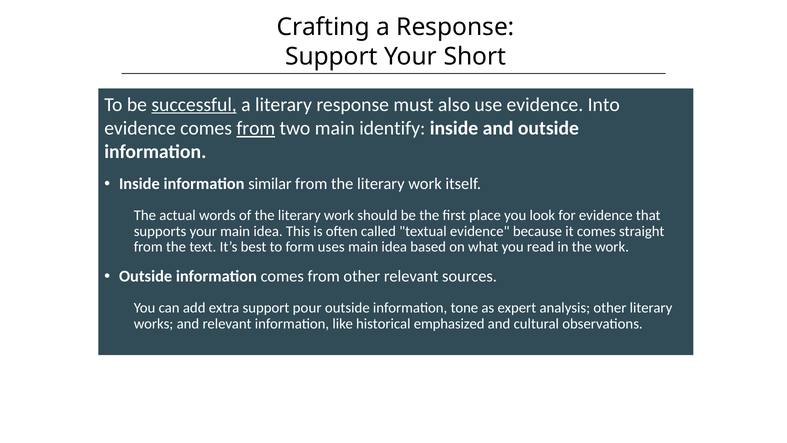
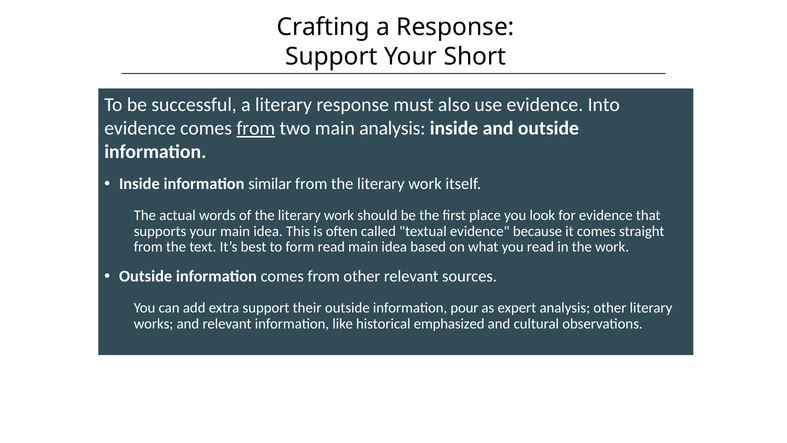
successful underline: present -> none (194, 104)
main identify: identify -> analysis (392, 128)
form uses: uses -> read (331, 247)
pour: pour -> their (307, 308)
tone: tone -> pour (464, 308)
